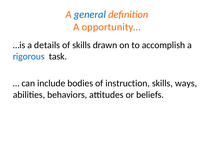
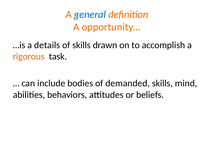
rigorous colour: blue -> orange (29, 56)
instruction: instruction -> demanded (128, 83)
ways: ways -> mind (186, 83)
